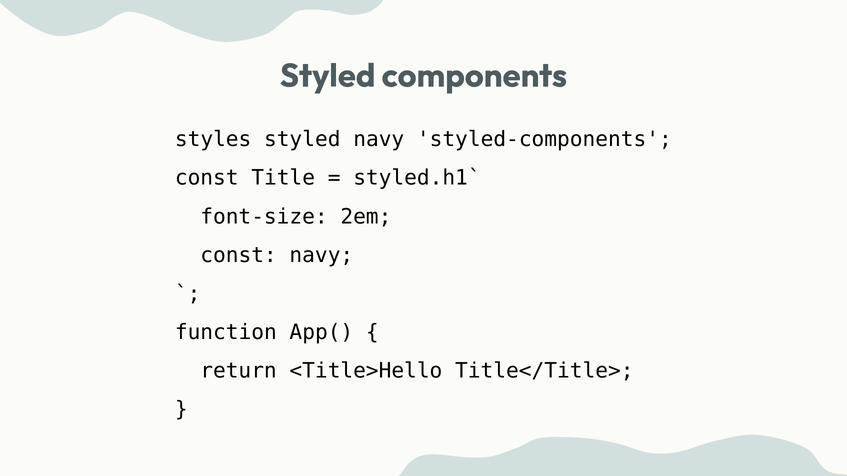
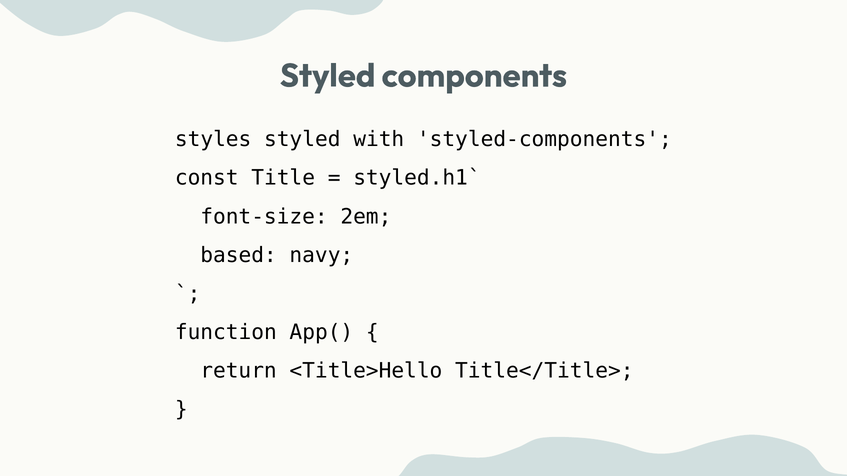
styled navy: navy -> with (379, 140)
const: const -> based (239, 255)
